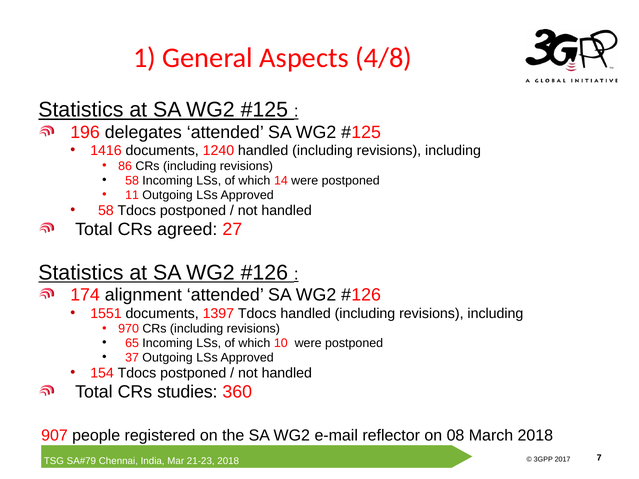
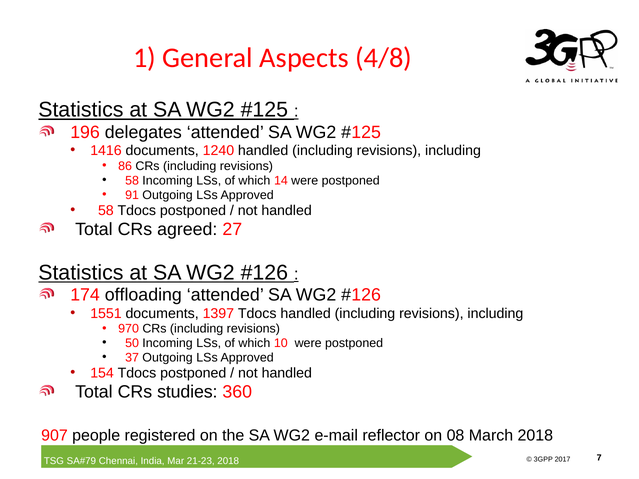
11: 11 -> 91 (132, 195)
alignment: alignment -> offloading (143, 295)
65: 65 -> 50 (132, 343)
